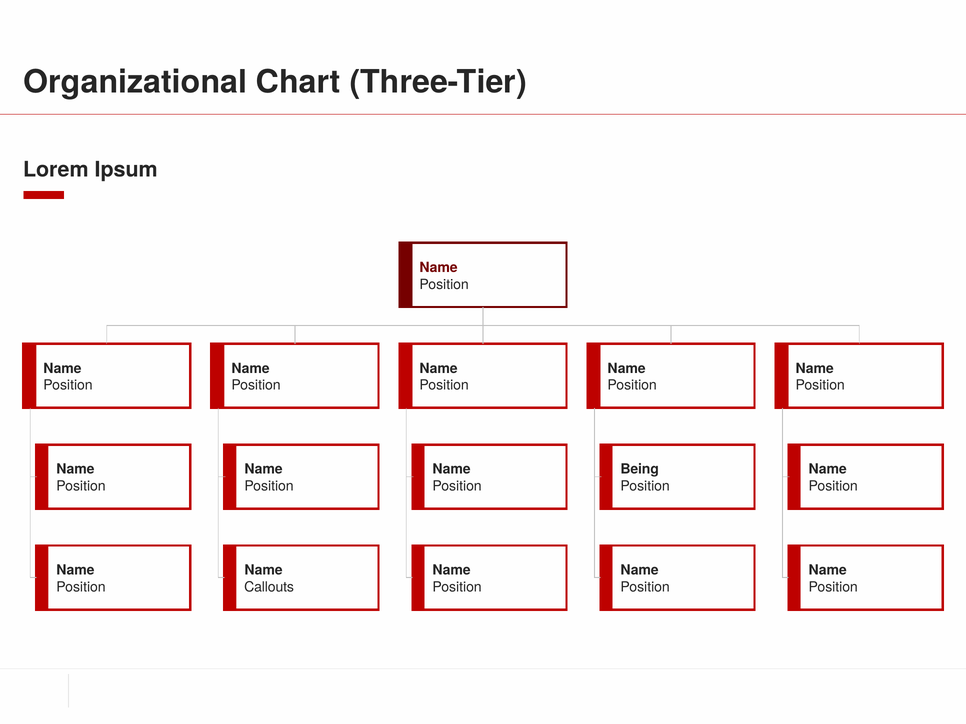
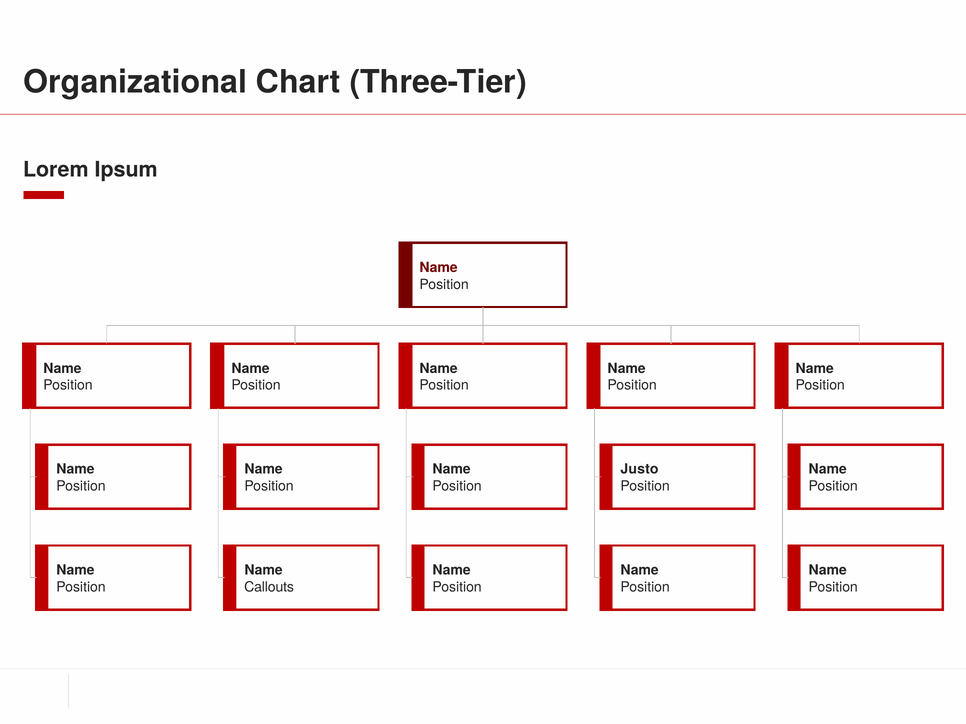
Being: Being -> Justo (640, 470)
